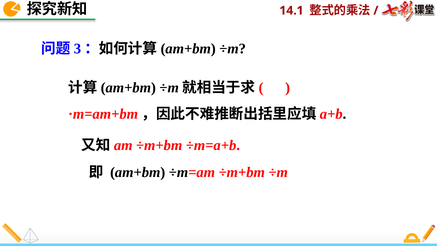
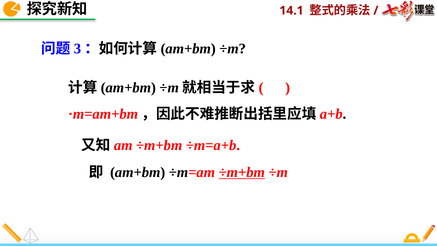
÷m+bm underline: none -> present (242, 172)
